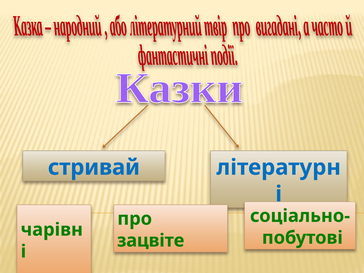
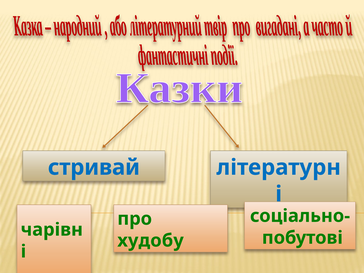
зацвіте: зацвіте -> худобу (151, 241)
